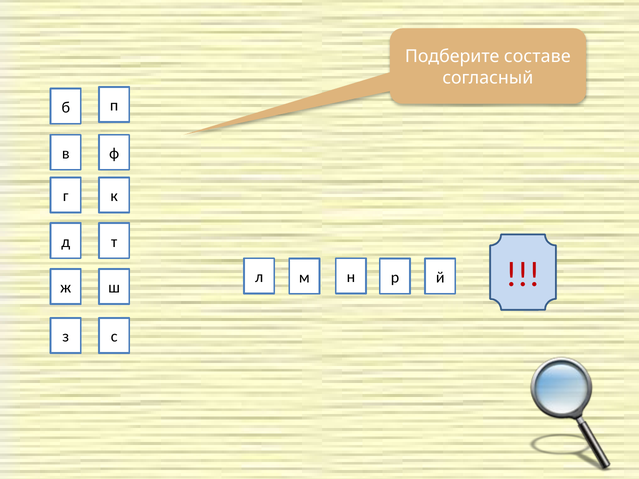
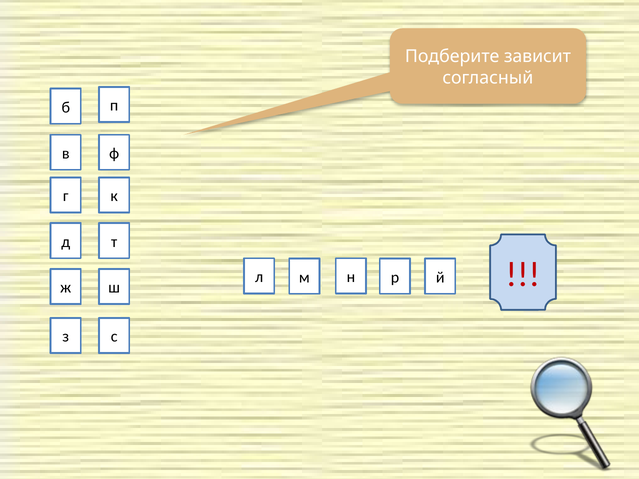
составе: составе -> зависит (537, 57)
